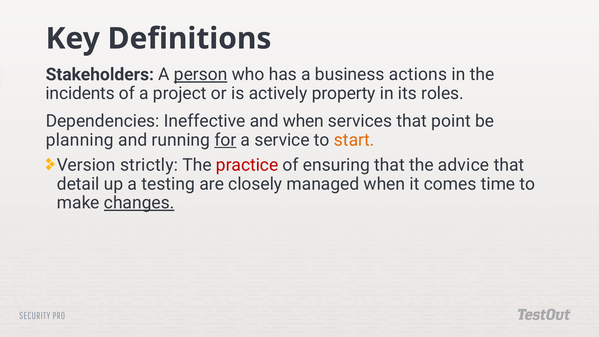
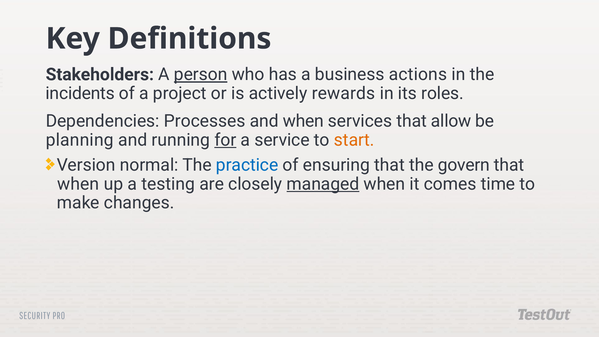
property: property -> rewards (344, 93)
Ineffective: Ineffective -> Processes (205, 121)
point: point -> allow (451, 121)
strictly: strictly -> normal (149, 165)
practice colour: red -> blue (247, 165)
advice: advice -> govern (464, 165)
detail: detail -> when (78, 184)
managed underline: none -> present (323, 184)
changes underline: present -> none (139, 203)
